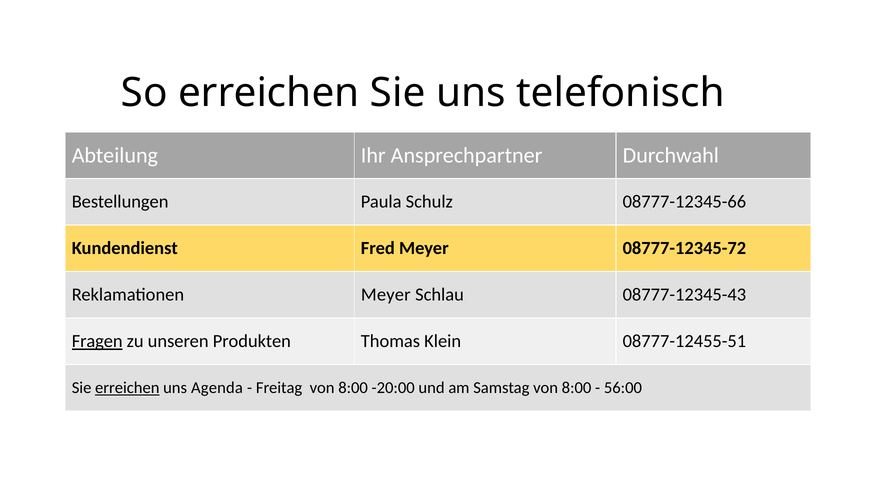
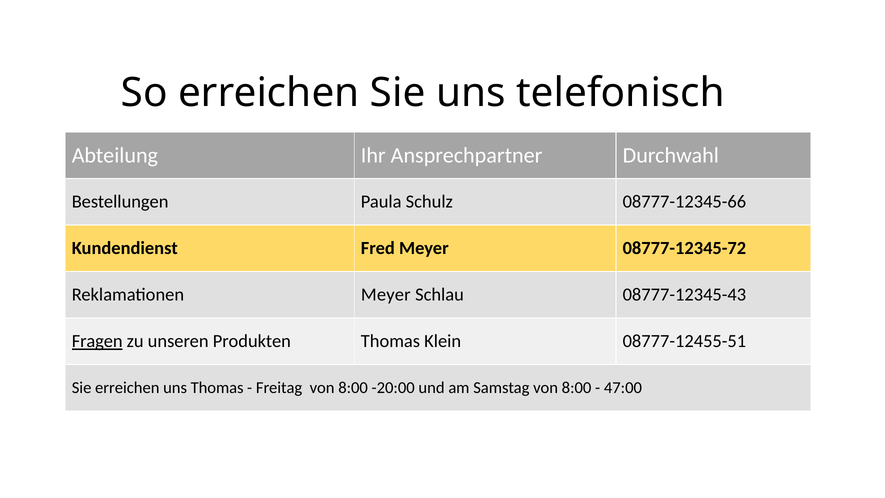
erreichen underline: present -> none (127, 388)
uns Agenda: Agenda -> Thomas (217, 388)
56:00: 56:00 -> 47:00 (623, 388)
